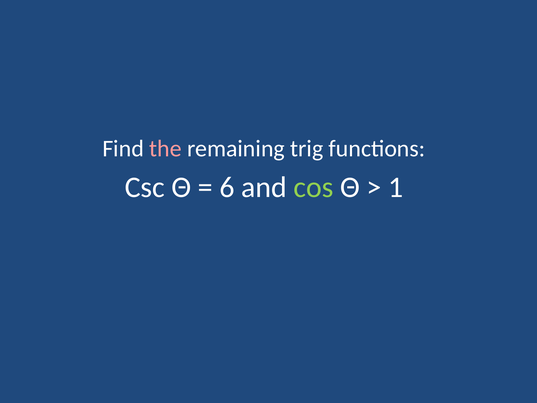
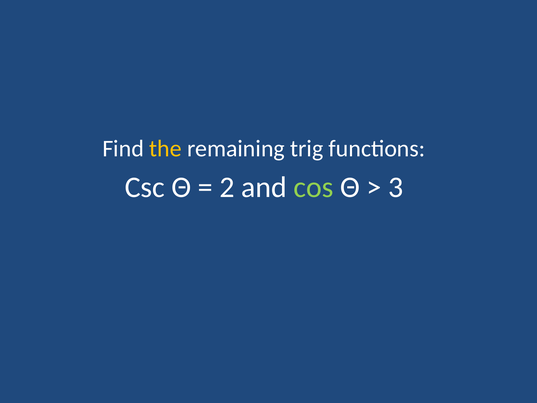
the colour: pink -> yellow (165, 148)
6: 6 -> 2 (227, 187)
1: 1 -> 3 (396, 187)
